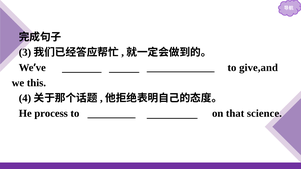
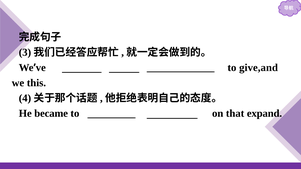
process: process -> became (51, 114)
science: science -> expand (264, 114)
